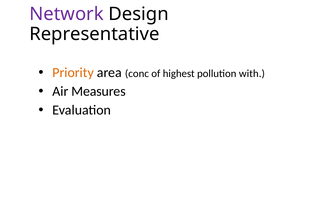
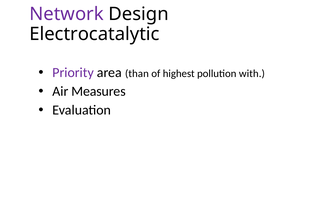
Representative: Representative -> Electrocatalytic (94, 34)
Priority colour: orange -> purple (73, 72)
conc: conc -> than (137, 73)
